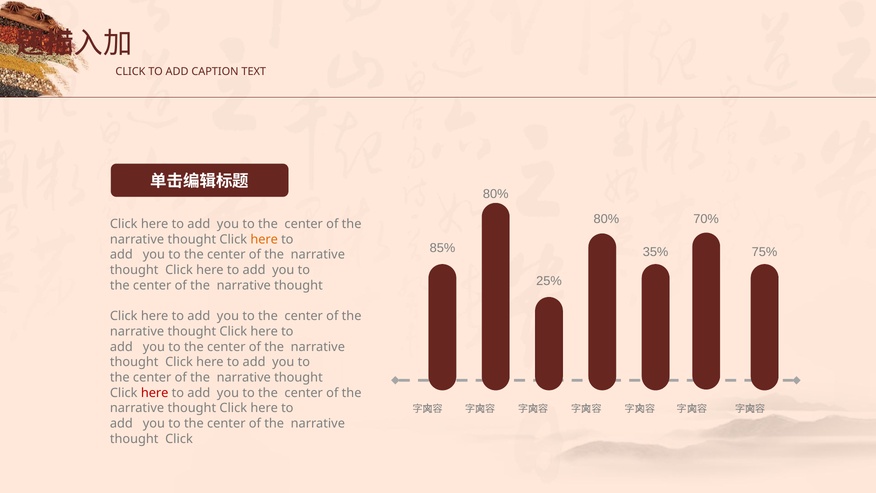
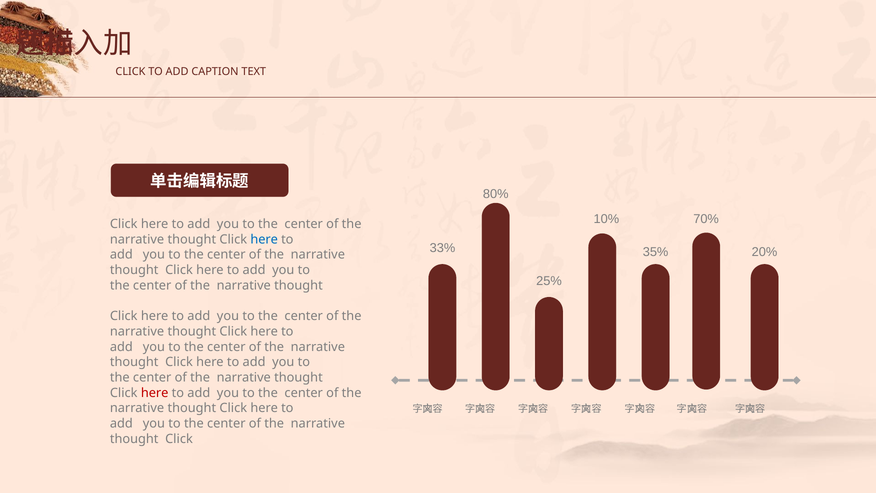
80%: 80% -> 10% (606, 219)
here colour: orange -> blue (264, 239)
85%: 85% -> 33% (442, 248)
75%: 75% -> 20% (765, 252)
